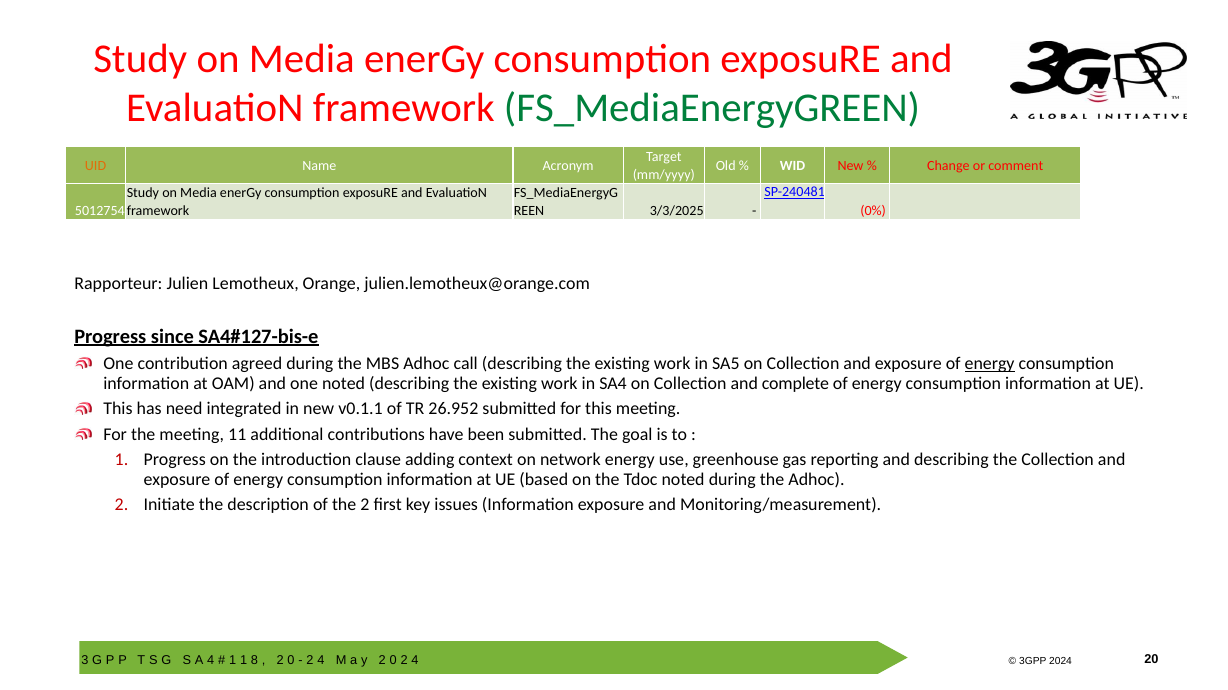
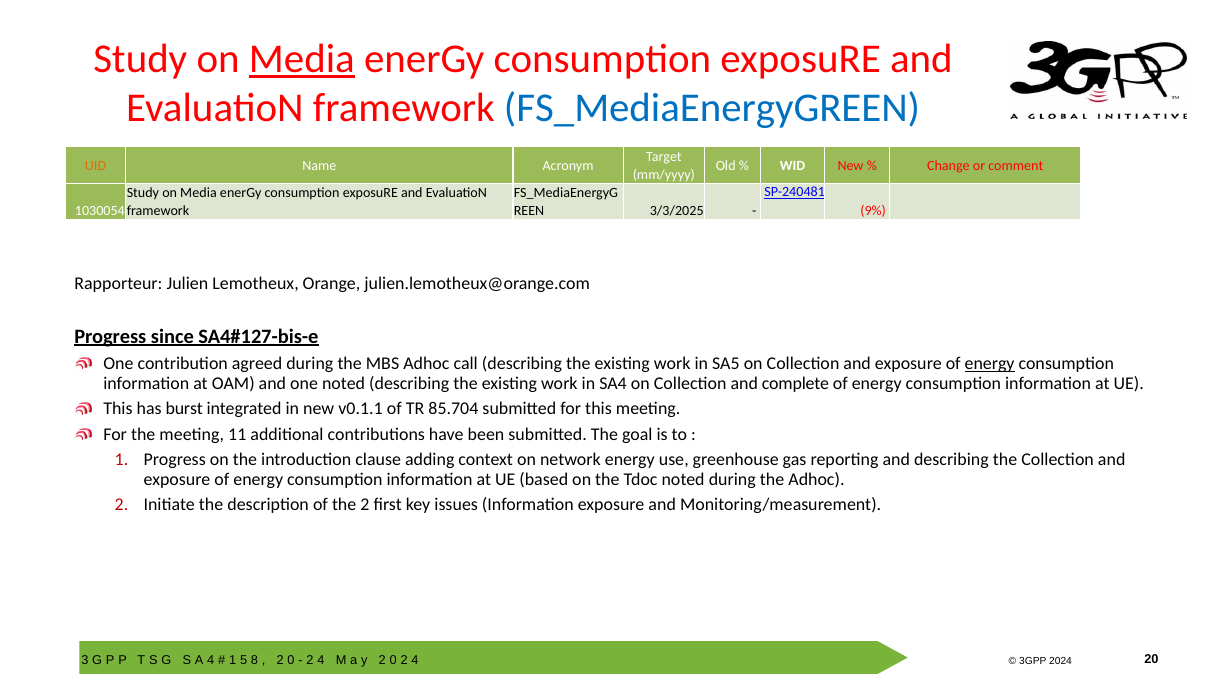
Media underline: none -> present (302, 59)
FS_MediaEnergyGREEN colour: green -> blue (712, 108)
5012754: 5012754 -> 1030054 (100, 211)
0%: 0% -> 9% (873, 211)
need: need -> burst (184, 409)
26.952: 26.952 -> 85.704 (453, 409)
1: 1 -> 5 (244, 661)
